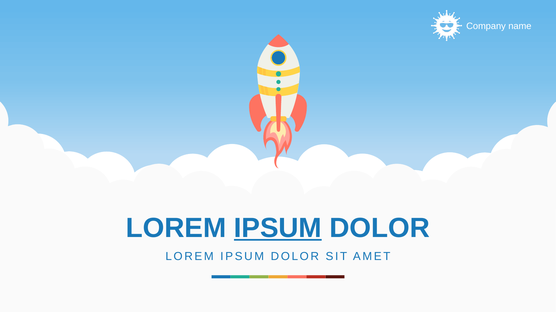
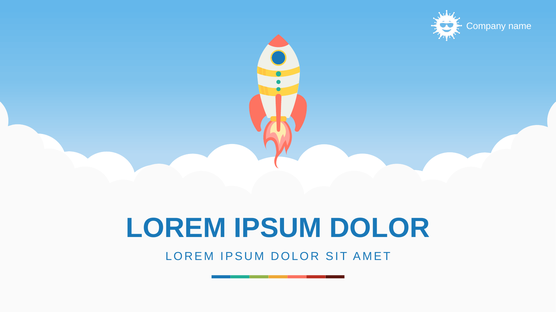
IPSUM underline: present -> none (278, 229)
